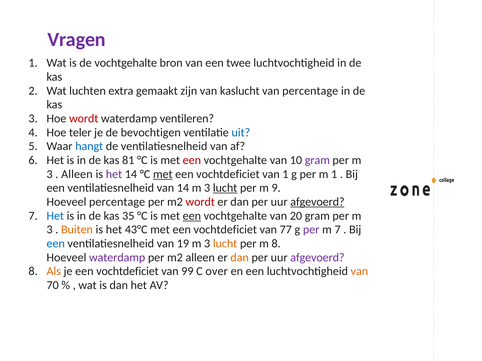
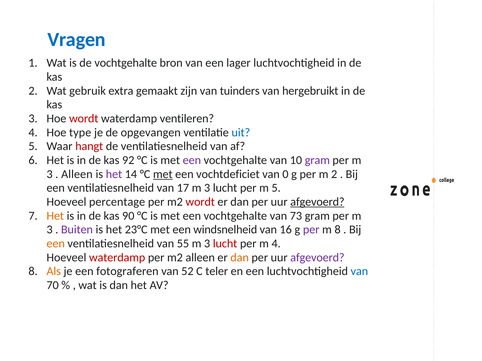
Vragen colour: purple -> blue (77, 40)
twee: twee -> lager (239, 63)
luchten: luchten -> gebruik (88, 91)
kaslucht: kaslucht -> tuinders (240, 91)
van percentage: percentage -> hergebruikt (310, 91)
teler: teler -> type (80, 133)
bevochtigen: bevochtigen -> opgevangen (151, 133)
hangt colour: blue -> red (89, 146)
81: 81 -> 92 (128, 160)
een colour: red -> purple (192, 160)
van 1: 1 -> 0 (285, 174)
m 1: 1 -> 2 (334, 174)
van 14: 14 -> 17 (183, 188)
lucht underline: present -> none (225, 188)
m 9: 9 -> 5 (276, 188)
Het colour: blue -> orange (55, 216)
35: 35 -> 90 (128, 216)
een underline: present -> none (192, 216)
20: 20 -> 73 (296, 216)
Buiten colour: orange -> purple (77, 230)
43°C: 43°C -> 23°C (136, 230)
vochtdeficiet: vochtdeficiet -> windsnelheid (225, 230)
77: 77 -> 16 (286, 230)
m 7: 7 -> 8 (338, 230)
een colour: blue -> orange (56, 244)
19: 19 -> 55 (183, 244)
lucht colour: orange -> red (225, 244)
m 8: 8 -> 4 (276, 244)
waterdamp colour: purple -> red (117, 258)
je een vochtdeficiet: vochtdeficiet -> fotograferen (127, 272)
99: 99 -> 52 (187, 272)
over: over -> teler (217, 272)
van colour: orange -> blue (359, 272)
